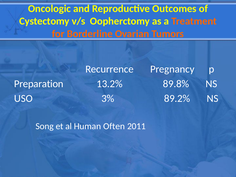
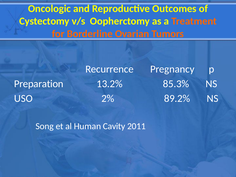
89.8%: 89.8% -> 85.3% (176, 84)
3%: 3% -> 2% (108, 98)
Often: Often -> Cavity (114, 126)
